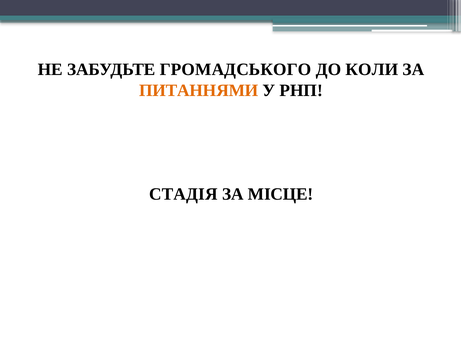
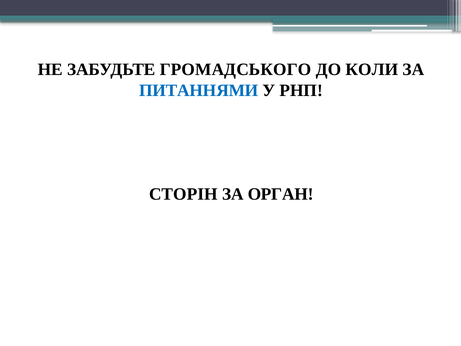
ПИТАННЯМИ colour: orange -> blue (199, 90)
СТАДІЯ: СТАДІЯ -> СТОРІН (183, 194)
МІСЦЕ: МІСЦЕ -> ОРГАН (281, 194)
